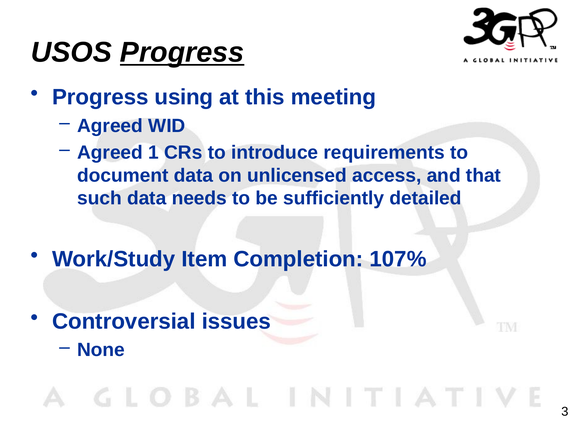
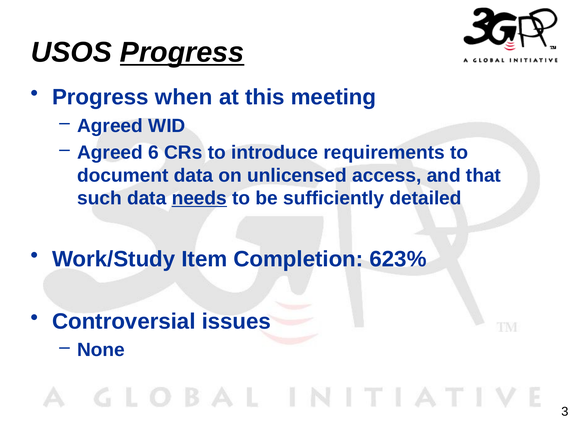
using: using -> when (184, 97)
1: 1 -> 6 (154, 153)
needs underline: none -> present (199, 199)
107%: 107% -> 623% (398, 259)
